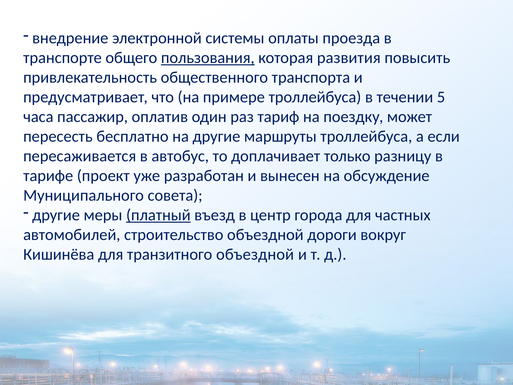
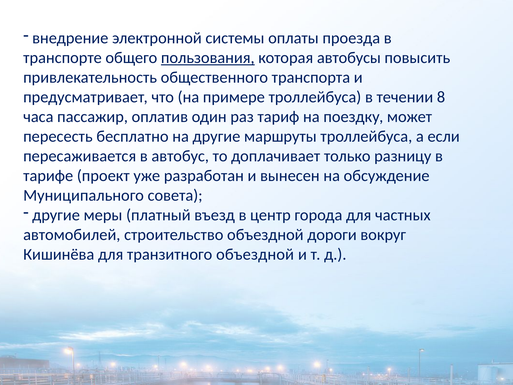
развития: развития -> автобусы (349, 58)
5: 5 -> 8 (441, 97)
платный underline: present -> none (158, 215)
